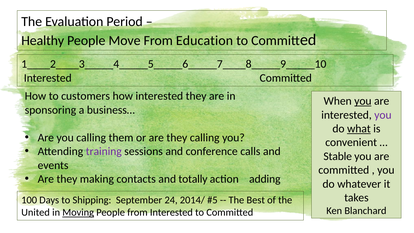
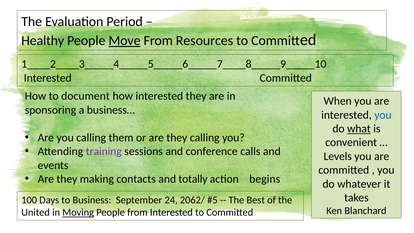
Move underline: none -> present (125, 40)
Education: Education -> Resources (205, 40)
customers: customers -> document (86, 96)
you underline: present -> none (363, 101)
you colour: purple -> blue (383, 115)
Stable: Stable -> Levels (338, 156)
adding: adding -> begins (265, 179)
Shipping: Shipping -> Business (92, 200)
2014/: 2014/ -> 2062/ (192, 200)
